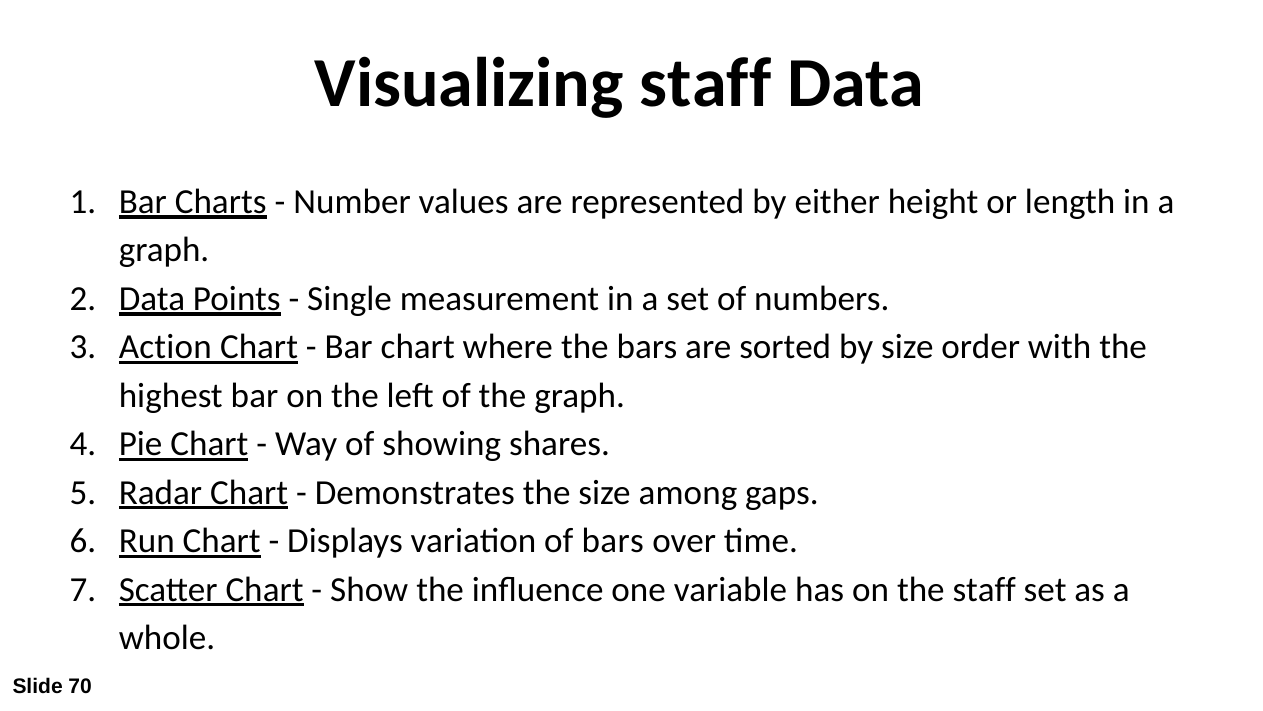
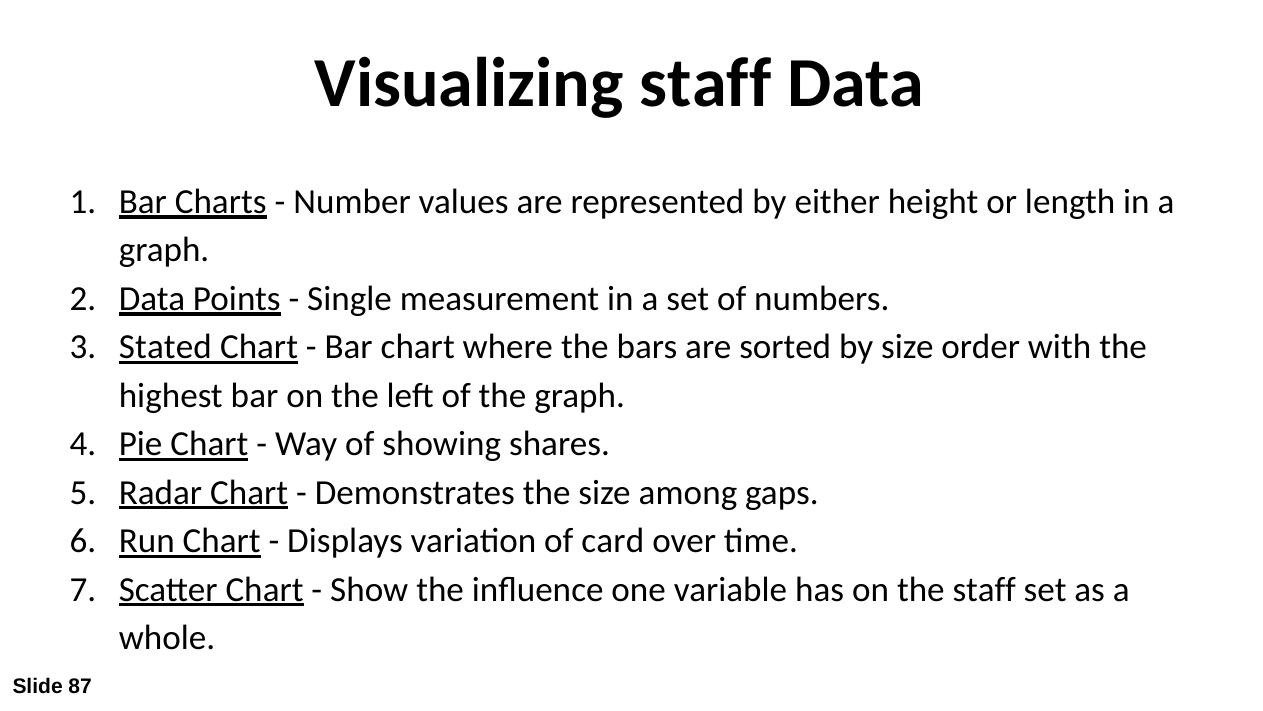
Action: Action -> Stated (165, 347)
of bars: bars -> card (613, 541)
70: 70 -> 87 (80, 686)
